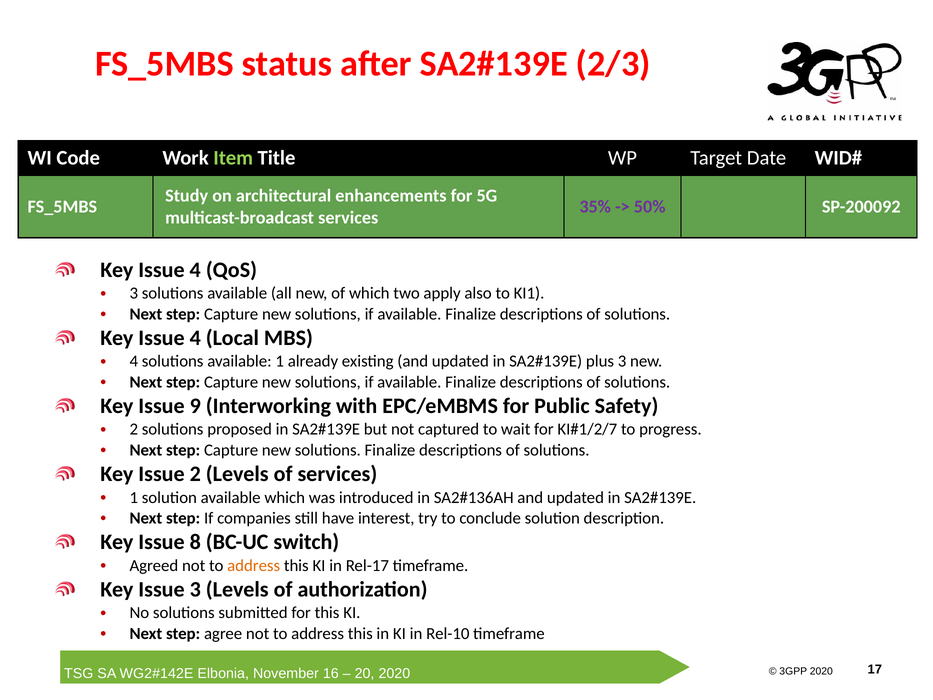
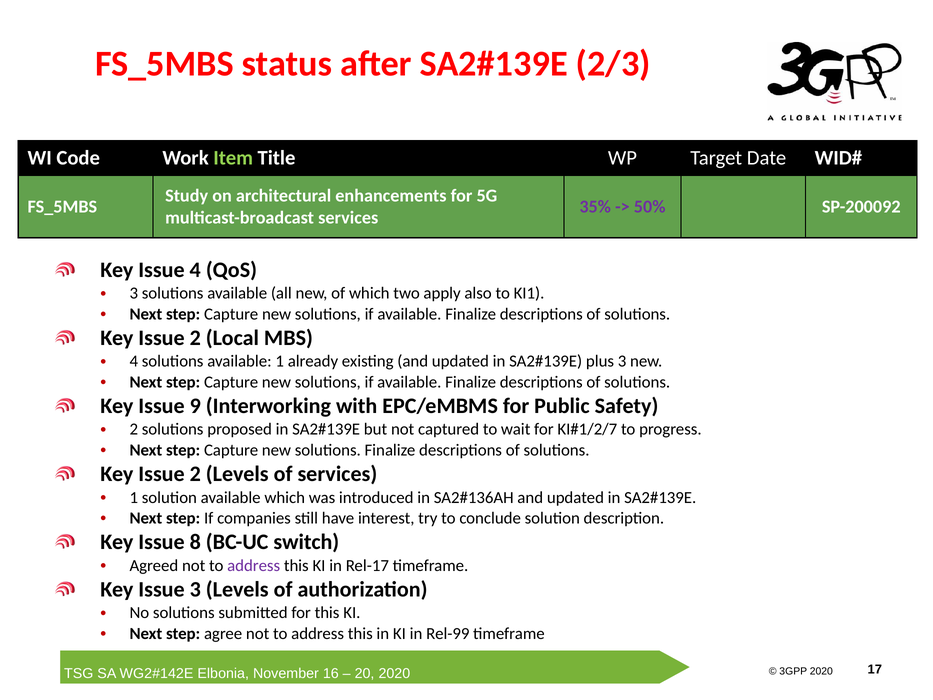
4: 4 -> 2 (195, 338)
address colour: orange -> purple (254, 565)
Rel-10: Rel-10 -> Rel-99 (448, 633)
